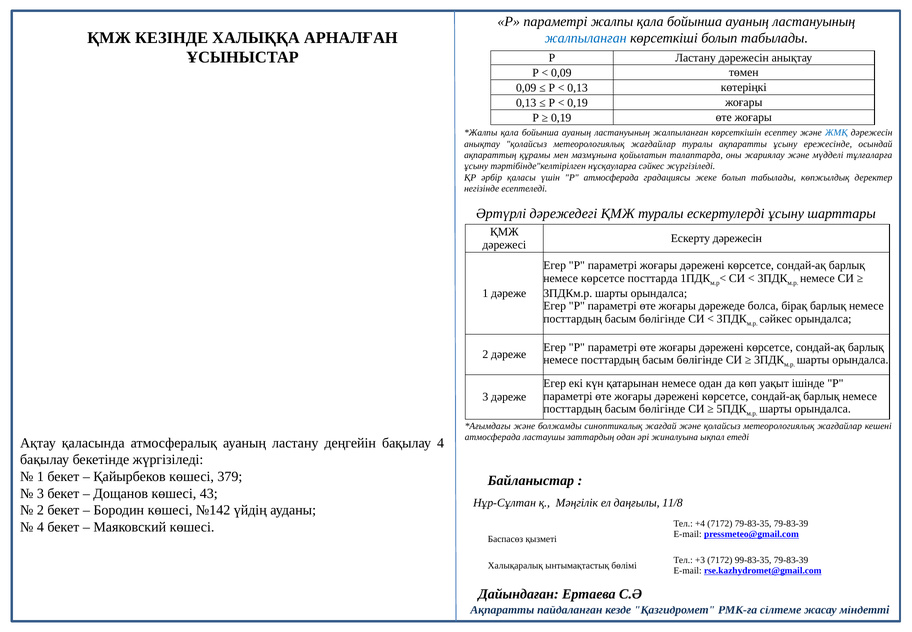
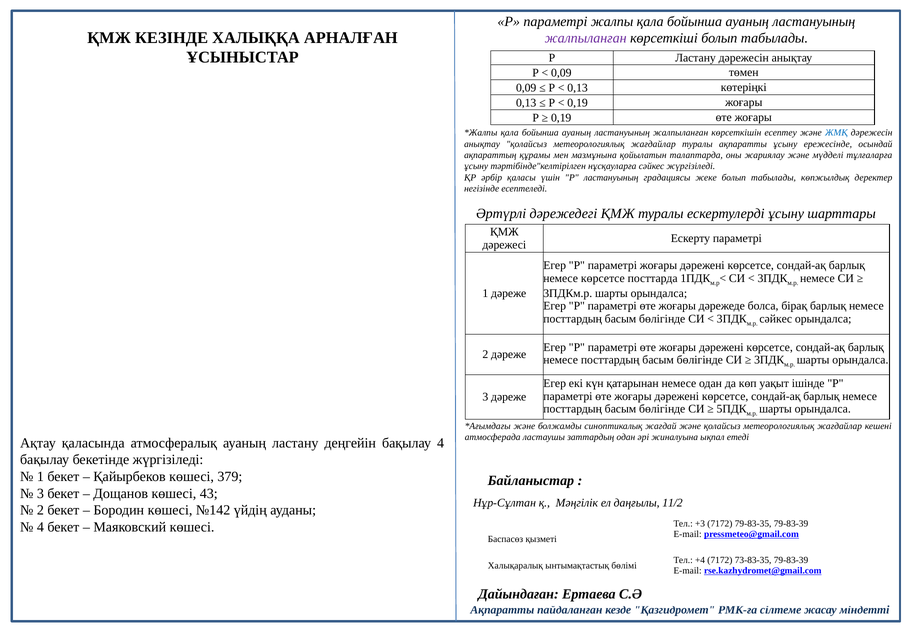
жалпыланған colour: blue -> purple (586, 38)
Р атмосферада: атмосферада -> ластануының (611, 177)
Ескерту дәрежесін: дәрежесін -> параметрі (737, 238)
11/8: 11/8 -> 11/2 (672, 502)
+4: +4 -> +3 (700, 523)
+3: +3 -> +4 (700, 560)
99-83-35: 99-83-35 -> 73-83-35 (753, 560)
